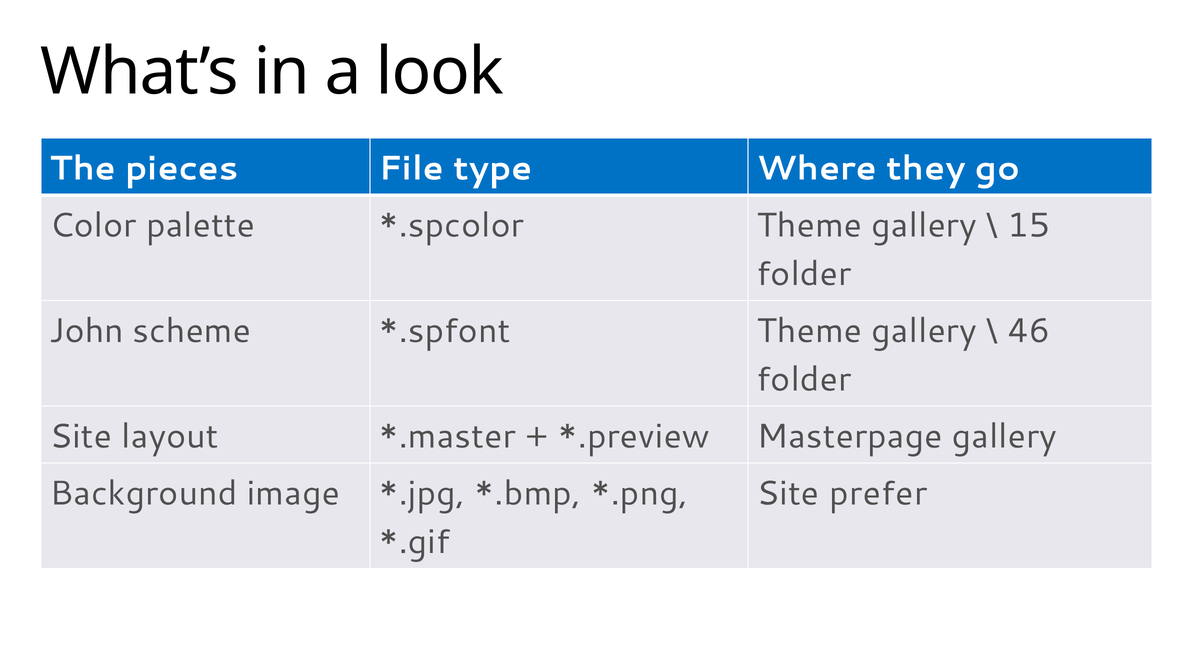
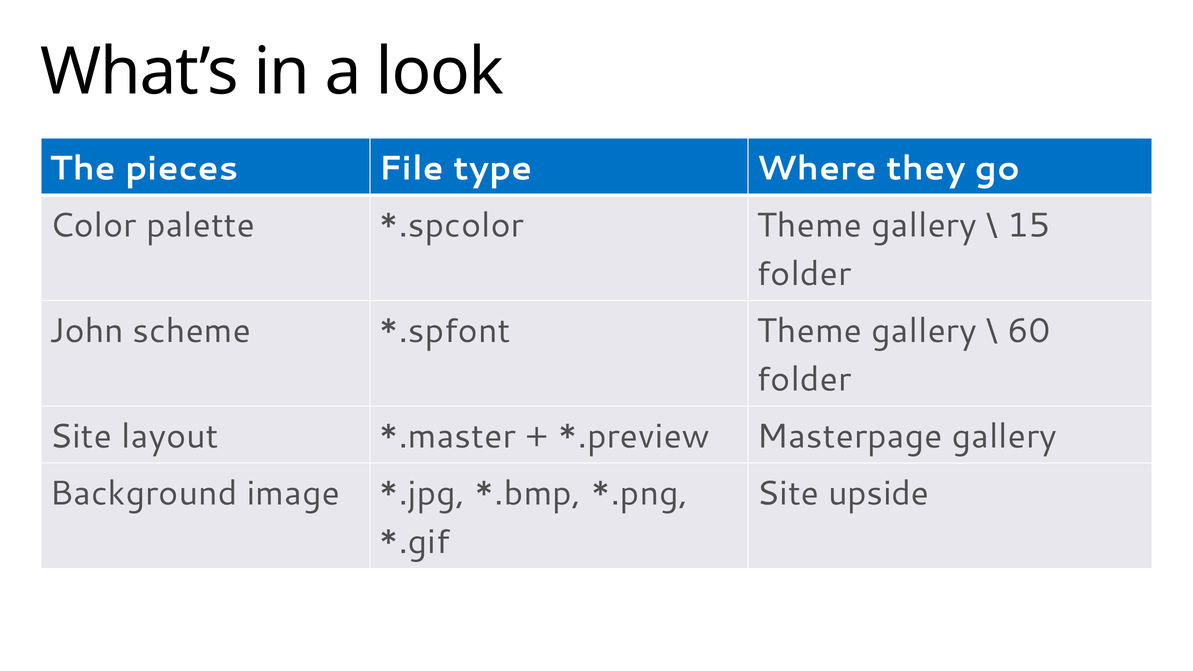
46: 46 -> 60 (1029, 331)
prefer: prefer -> upside (879, 493)
